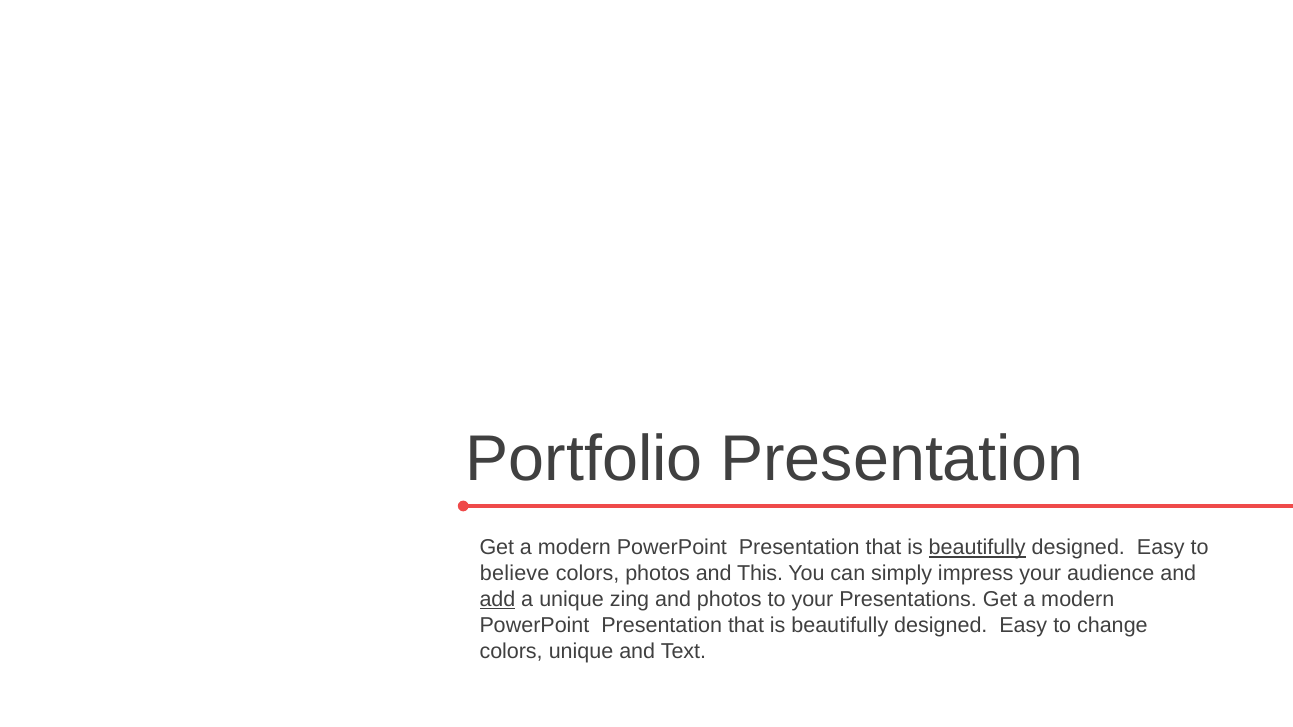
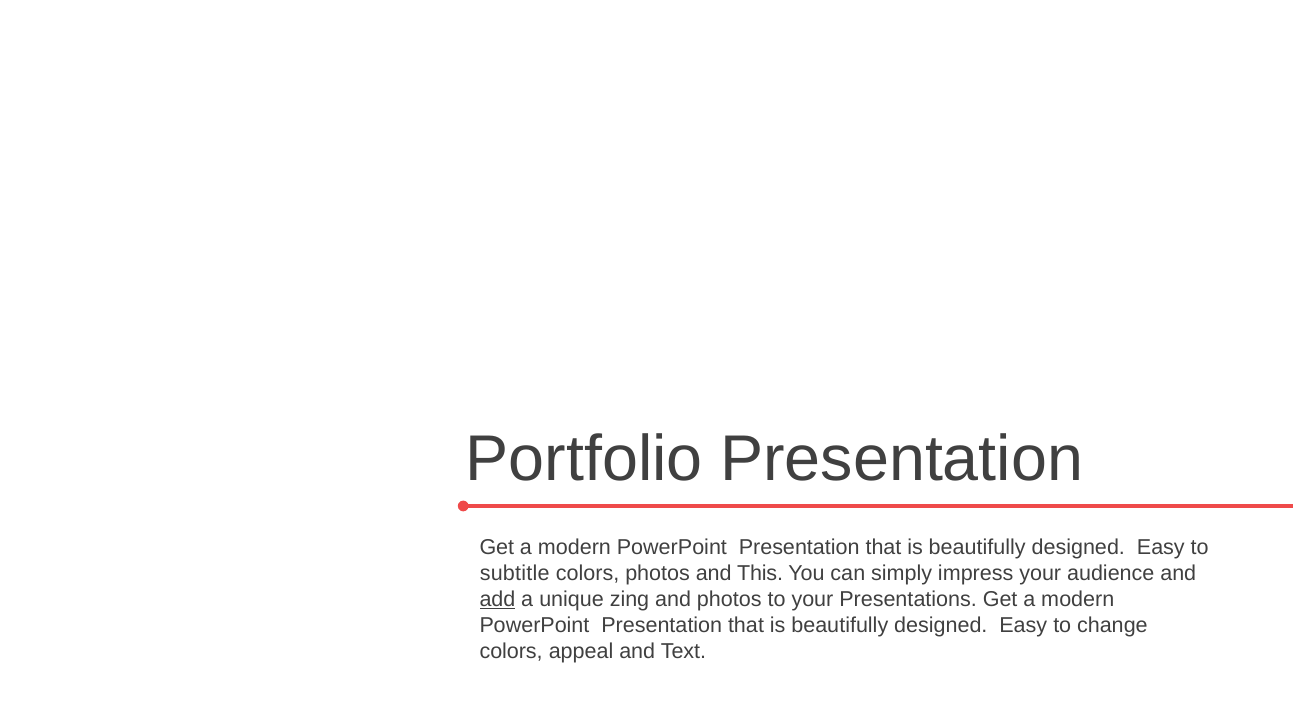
beautifully underline: present -> none (977, 548)
believe: believe -> subtitle (515, 574)
colors unique: unique -> appeal (581, 652)
